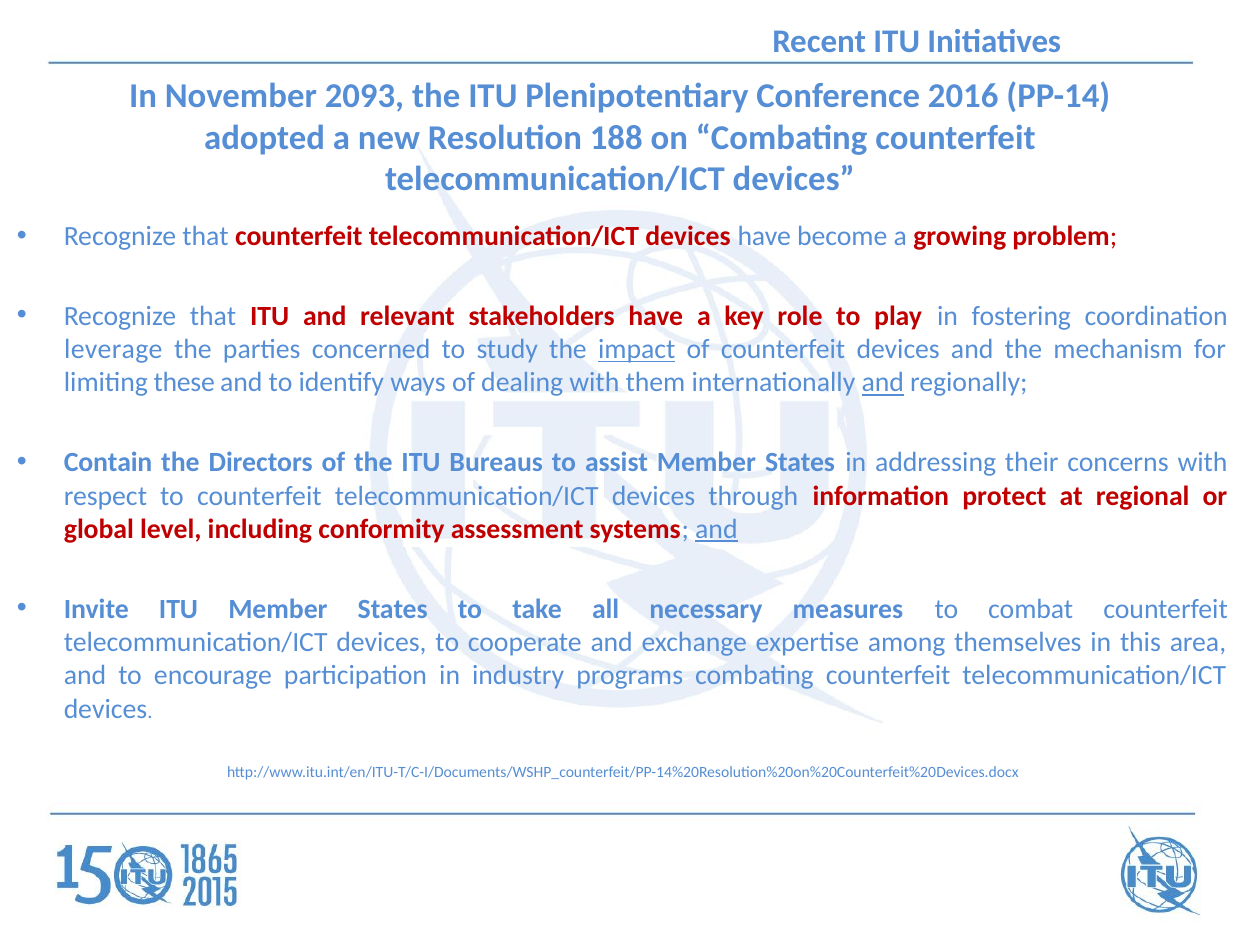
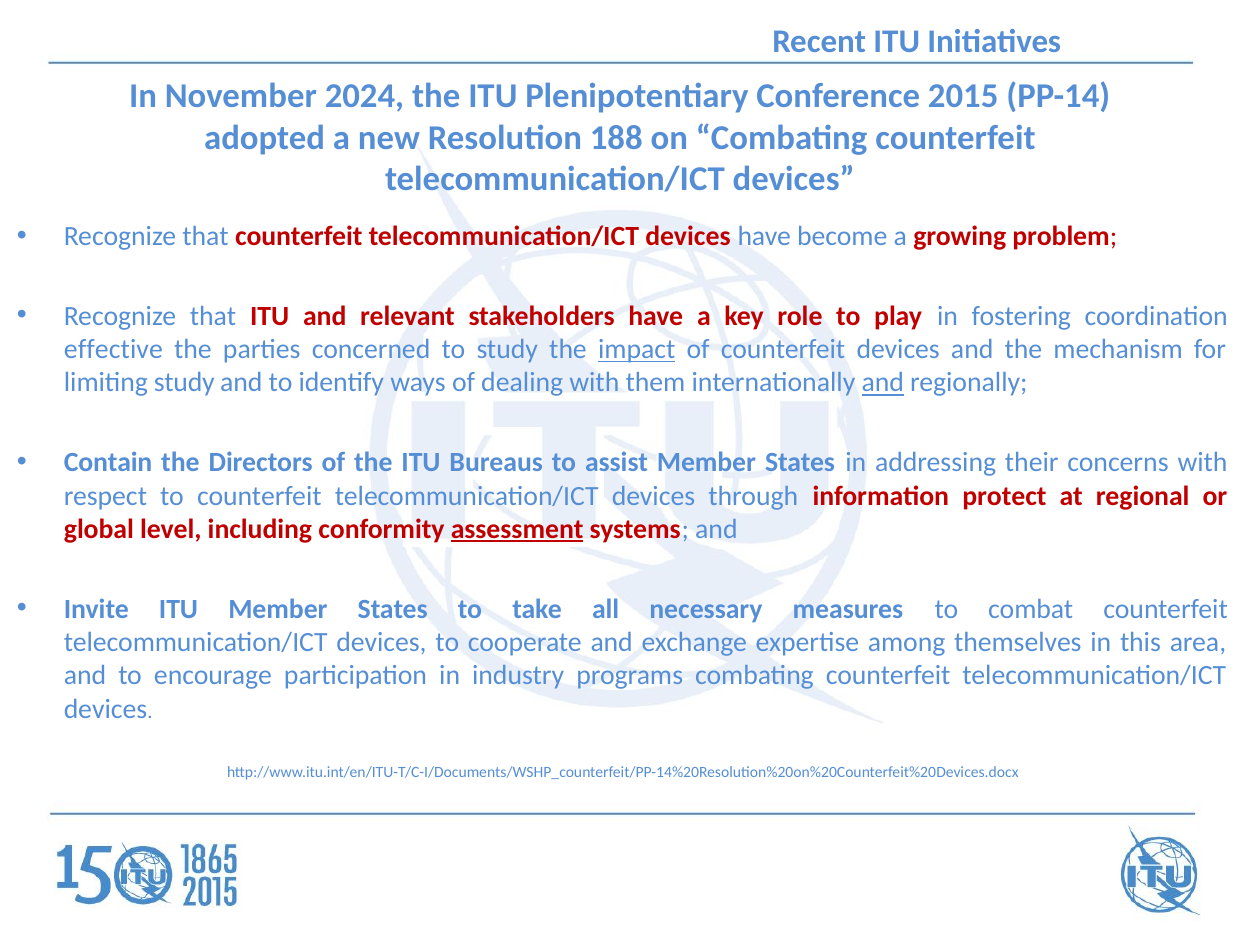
2093: 2093 -> 2024 (364, 96)
2016: 2016 -> 2015 (963, 96)
leverage: leverage -> effective (113, 349)
limiting these: these -> study (184, 383)
assessment underline: none -> present (517, 529)
and underline: present -> none (716, 529)
